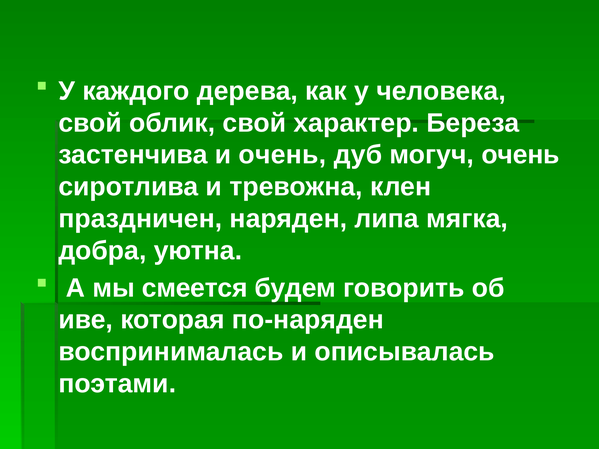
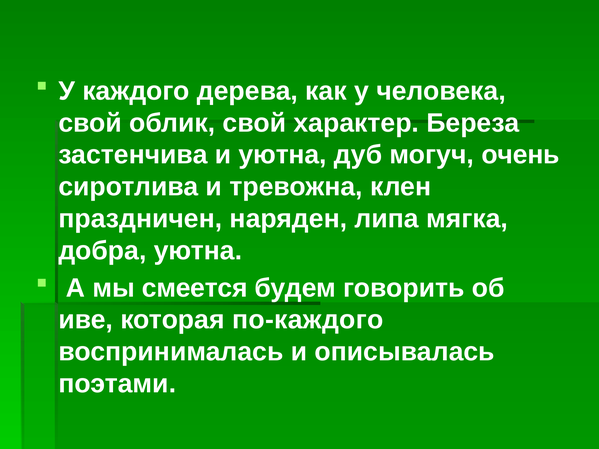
и очень: очень -> уютна (283, 155)
по-наряден: по-наряден -> по-каждого (308, 320)
